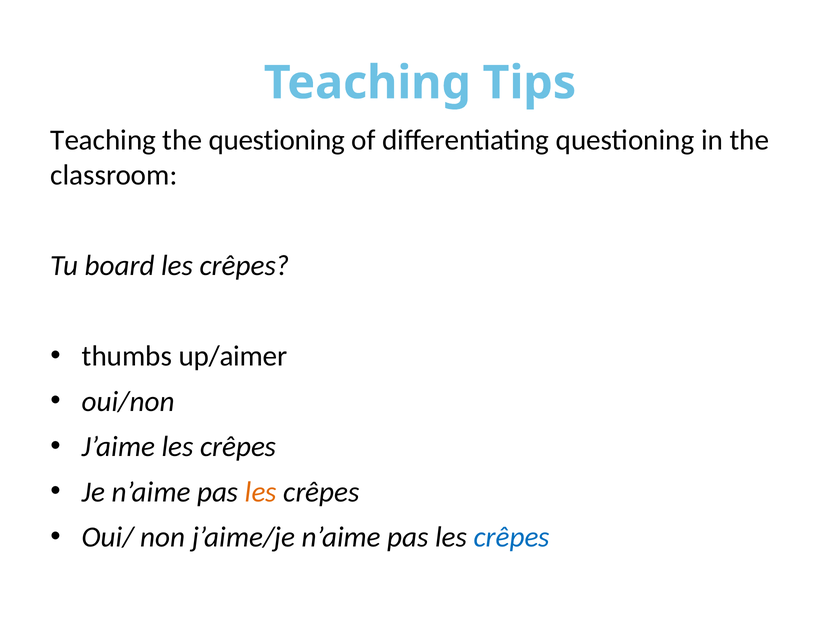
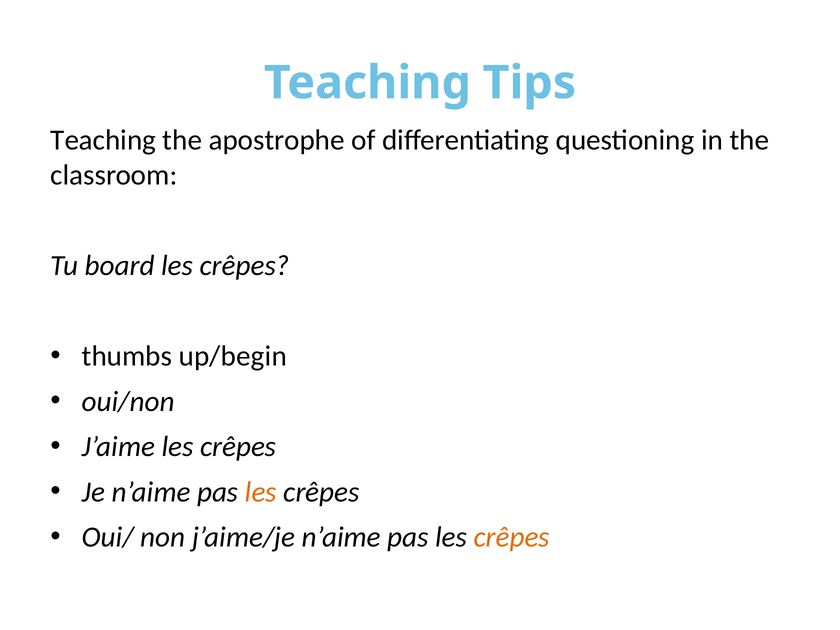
the questioning: questioning -> apostrophe (277, 140)
up/aimer: up/aimer -> up/begin (233, 356)
crêpes colour: blue -> orange (512, 537)
